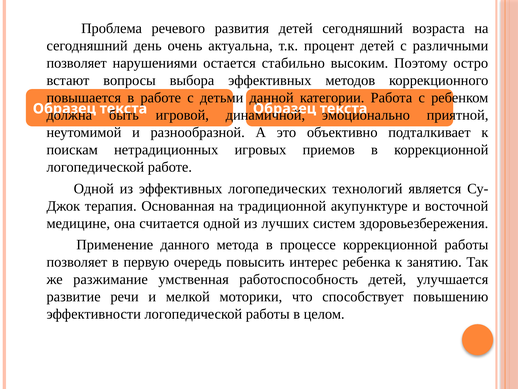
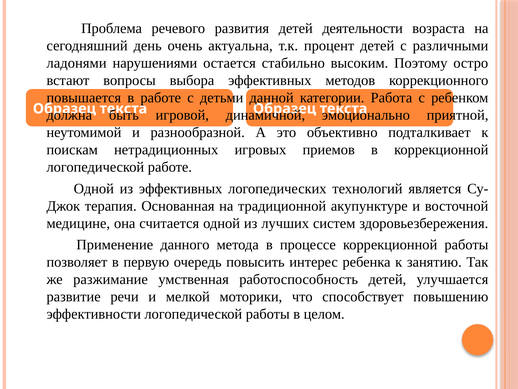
детей сегодняшний: сегодняшний -> деятельности (363, 28)
позволяет: позволяет -> ладонями (77, 63)
